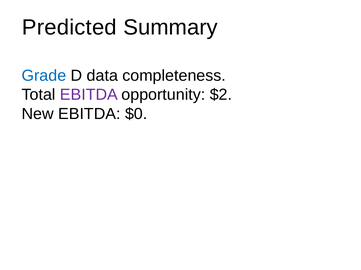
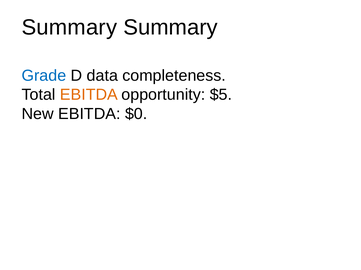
Predicted: Predicted -> Summary (69, 27)
EBITDA colour: purple -> orange (89, 95)
$2: $2 -> $5 (221, 95)
